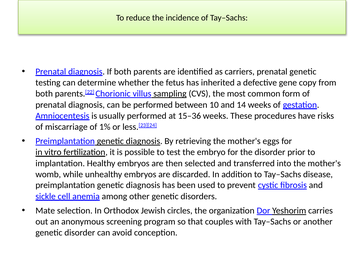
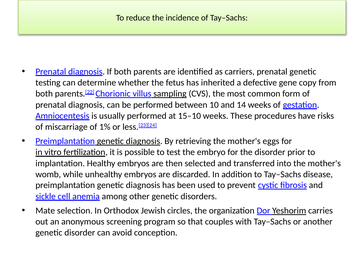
15–36: 15–36 -> 15–10 (189, 116)
